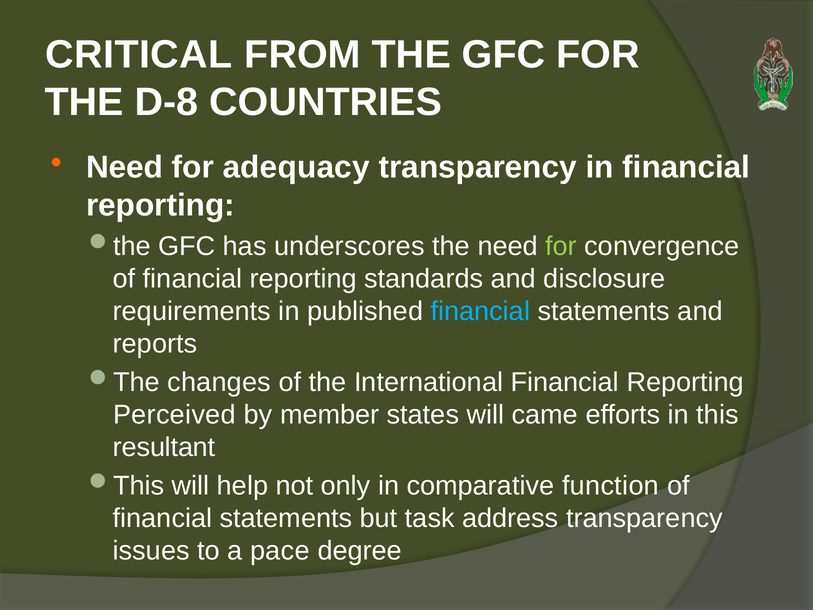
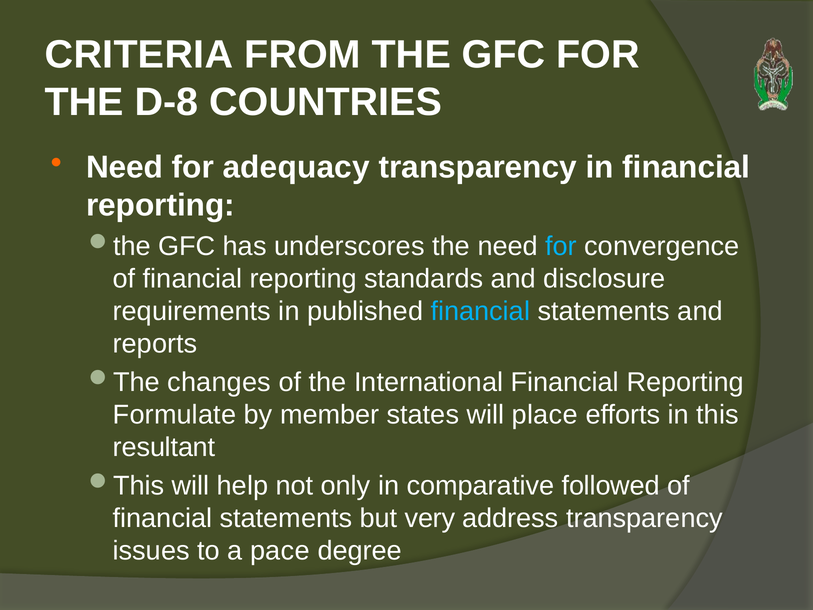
CRITICAL: CRITICAL -> CRITERIA (139, 55)
for colour: light green -> light blue (561, 246)
Perceived: Perceived -> Formulate (175, 415)
came: came -> place (545, 415)
function: function -> followed (611, 486)
task: task -> very (430, 518)
